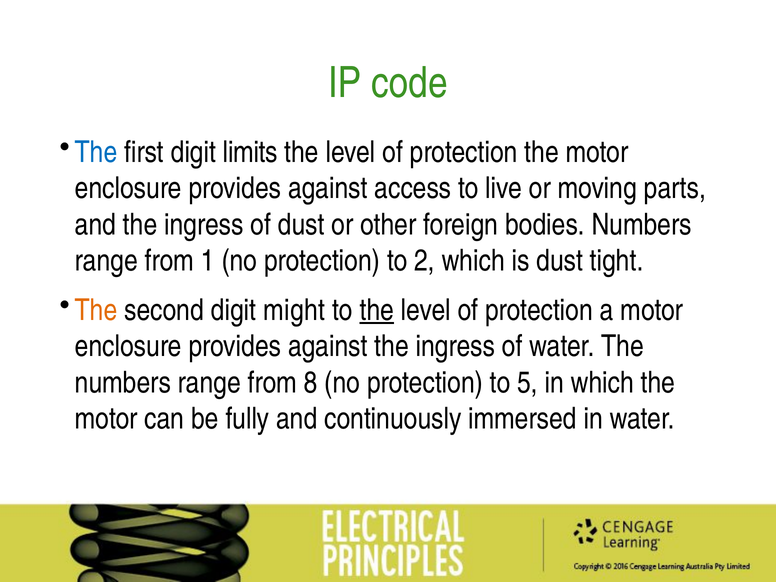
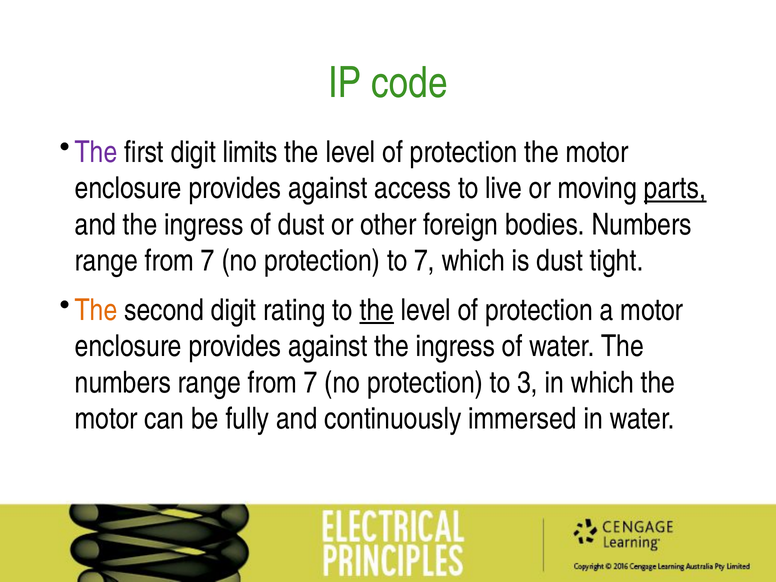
The colour: blue -> purple (96, 152)
parts underline: none -> present (675, 189)
1: 1 -> 7 (208, 261)
to 2: 2 -> 7 (424, 261)
might: might -> rating (294, 310)
8: 8 -> 7 (311, 383)
5: 5 -> 3 (527, 383)
